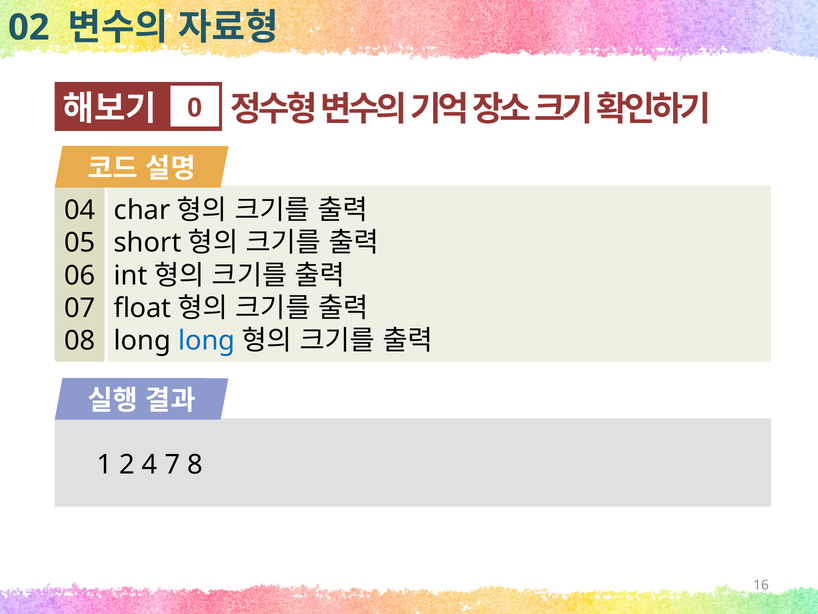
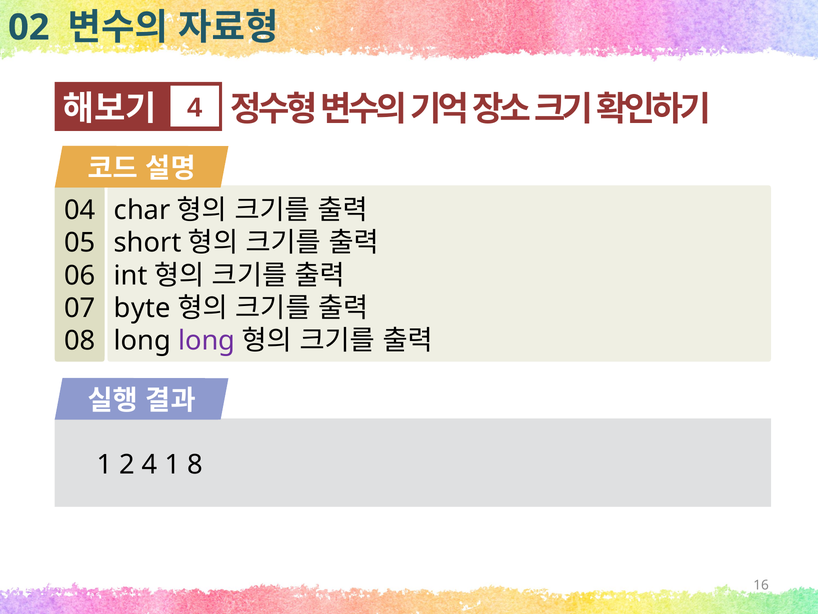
0: 0 -> 4 (195, 108)
float: float -> byte (142, 308)
long colour: blue -> purple (207, 341)
4 7: 7 -> 1 (172, 464)
